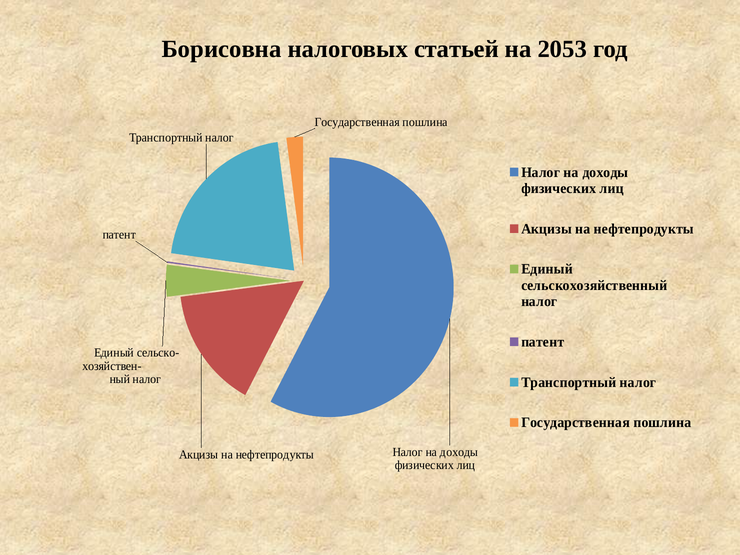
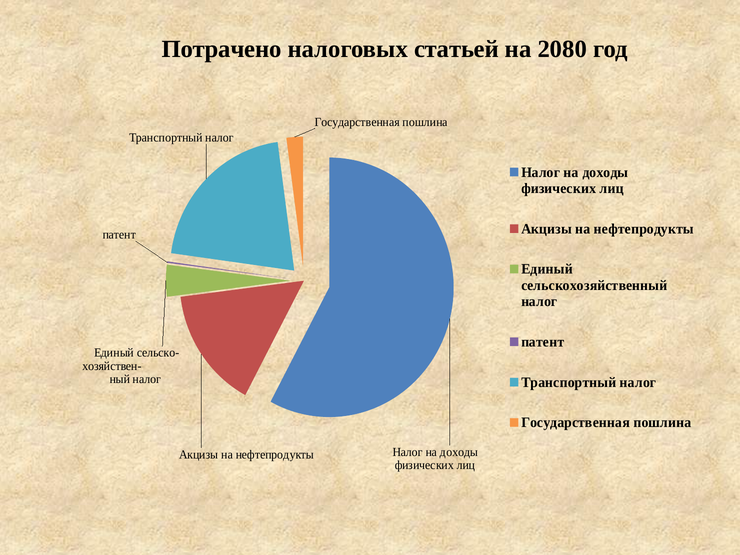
Борисовна: Борисовна -> Потрачено (222, 49)
2053: 2053 -> 2080 (562, 49)
